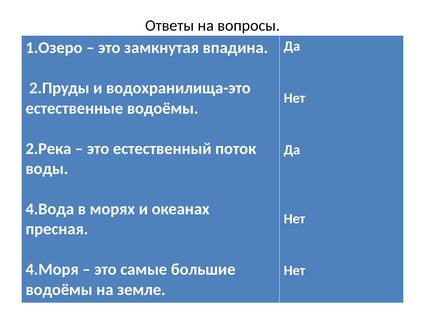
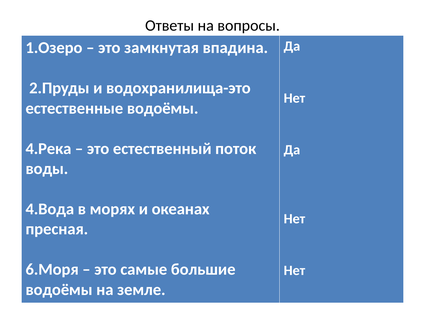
2.Река: 2.Река -> 4.Река (48, 149)
4.Моря: 4.Моря -> 6.Моря (52, 270)
